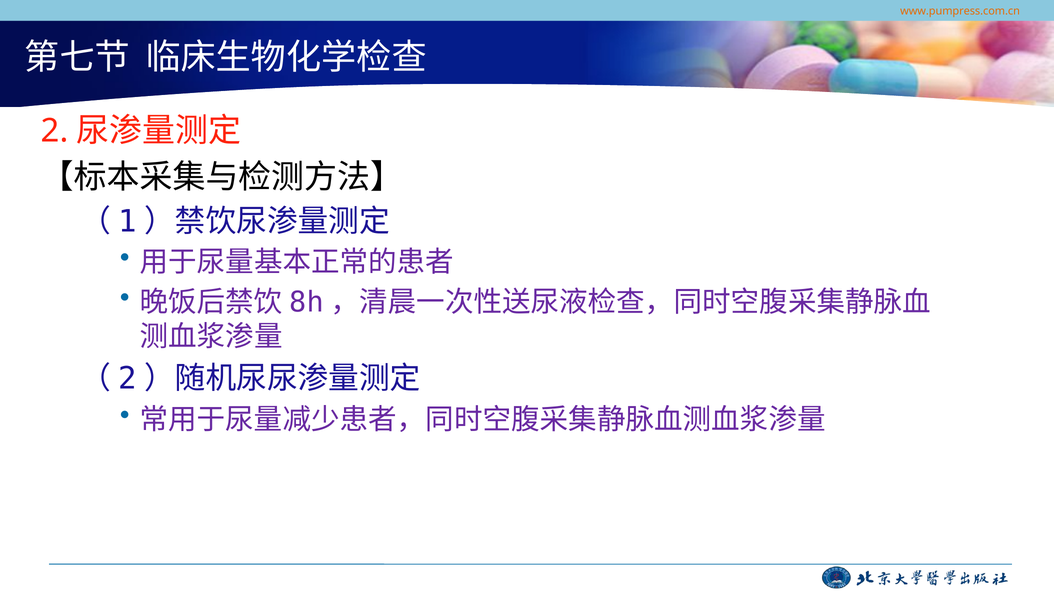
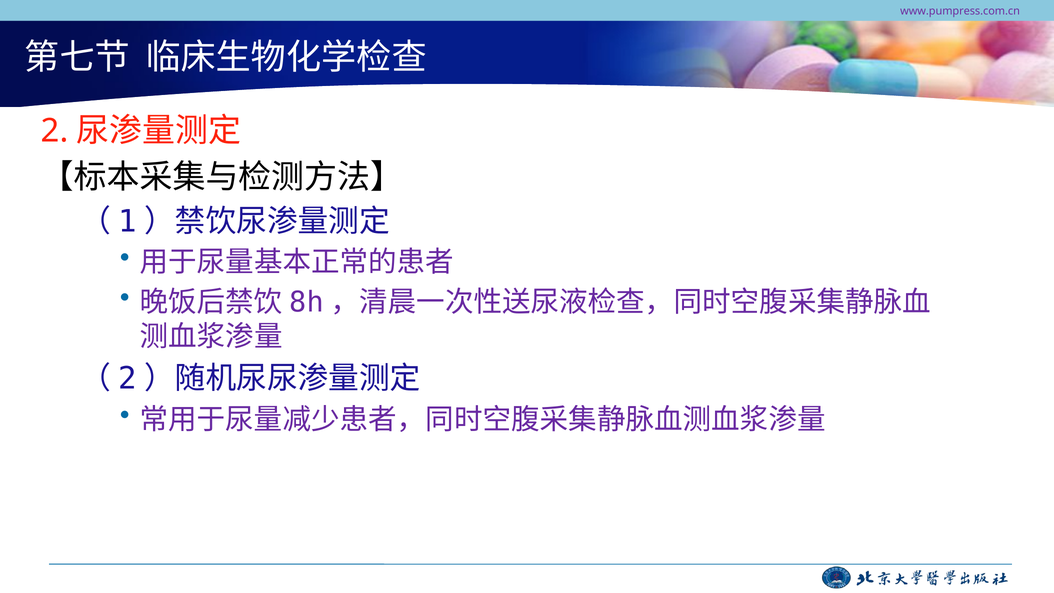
www.pumpress.com.cn colour: orange -> purple (960, 11)
